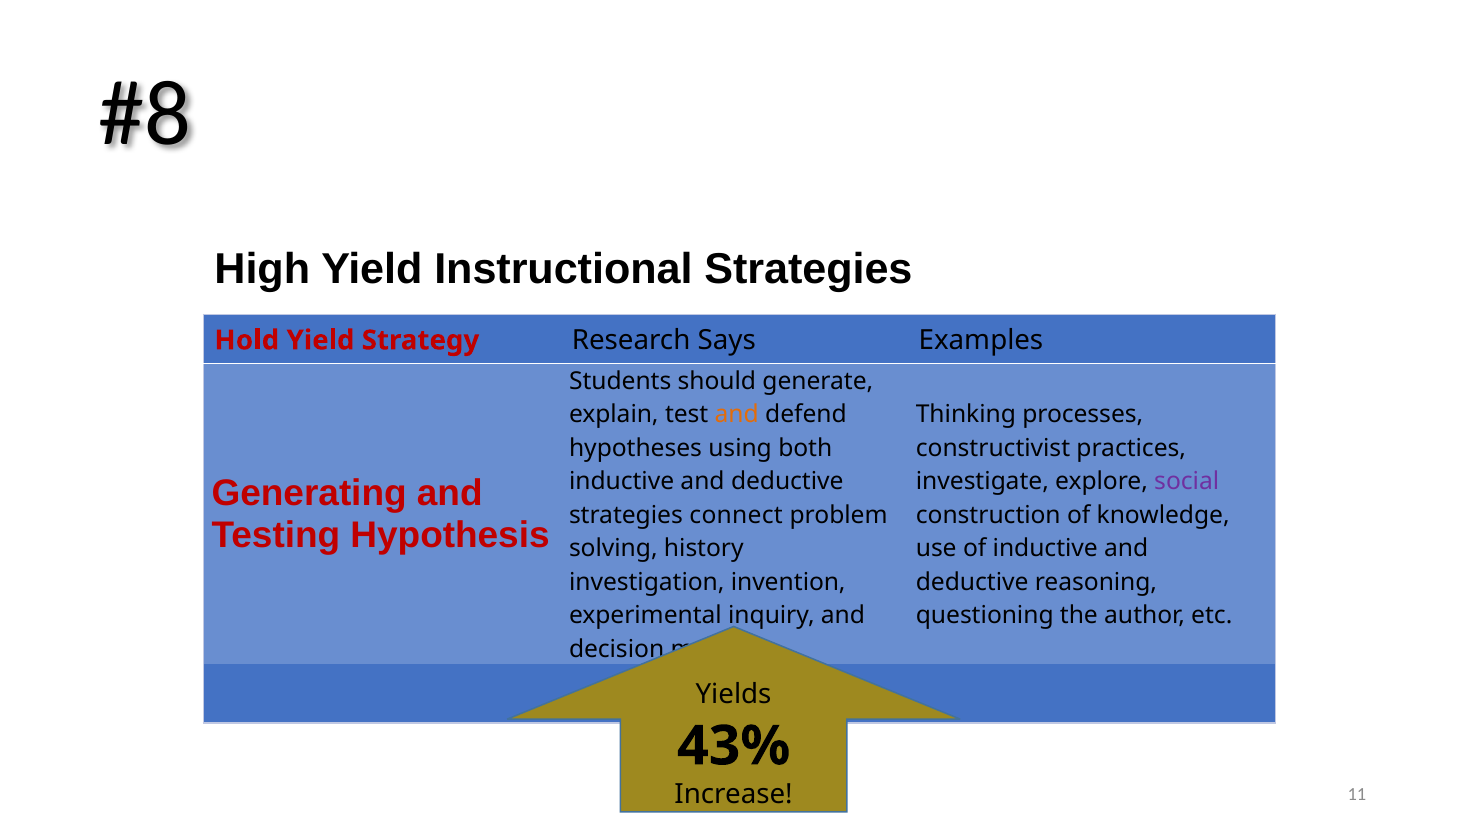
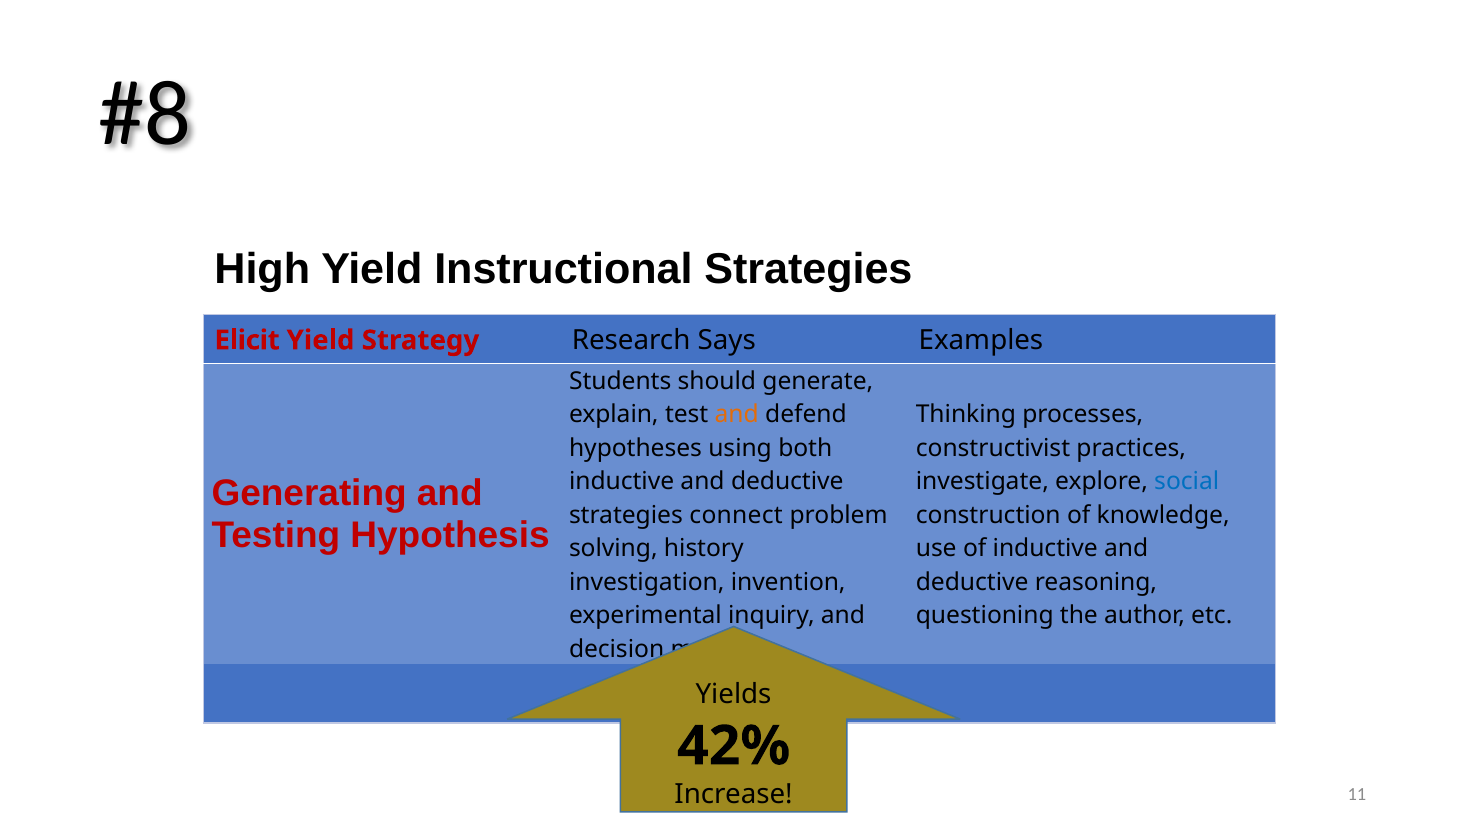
Hold: Hold -> Elicit (247, 340)
social colour: purple -> blue (1187, 482)
43%: 43% -> 42% (734, 746)
